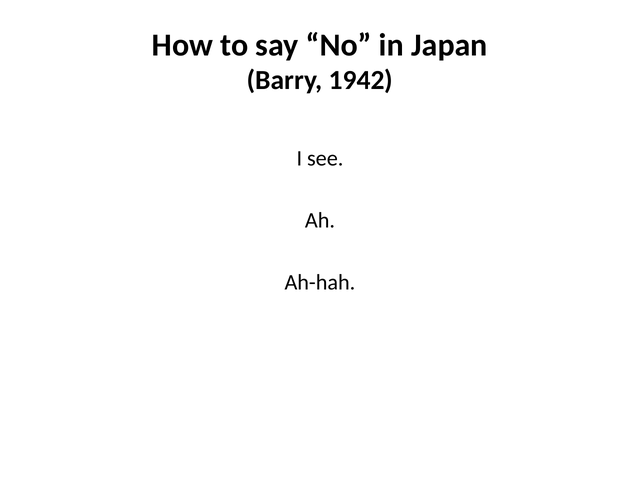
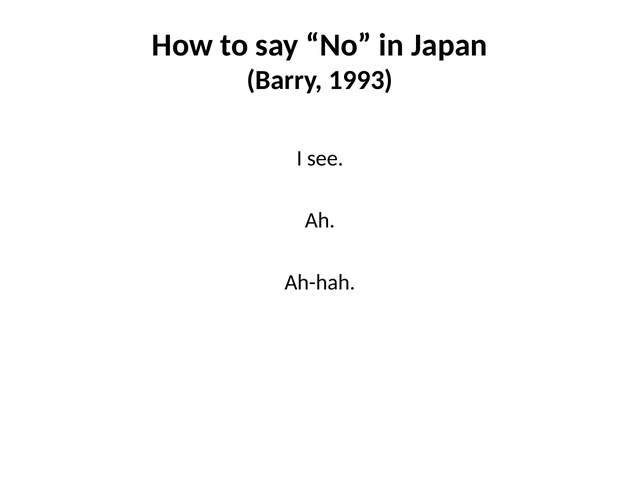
1942: 1942 -> 1993 (361, 80)
